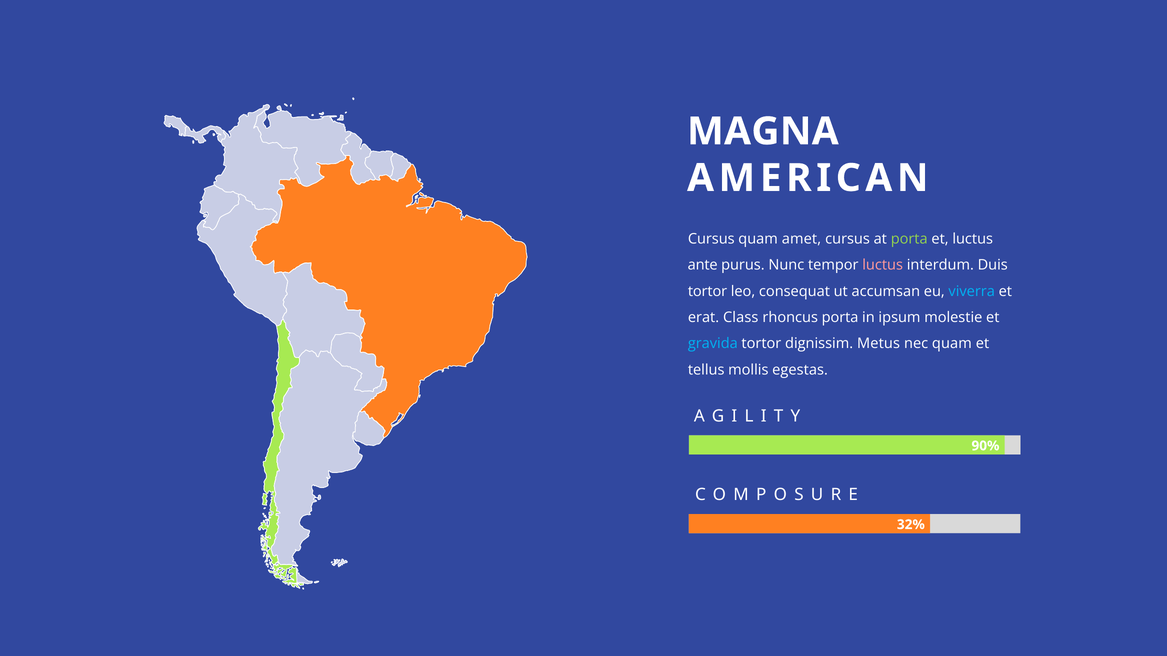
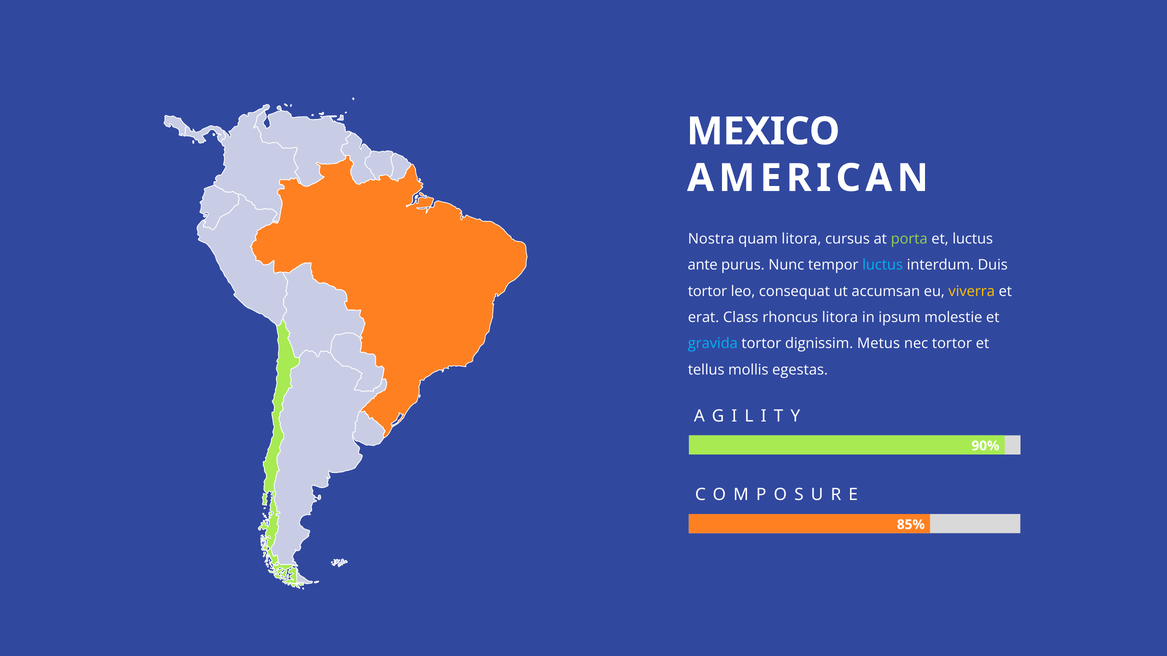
MAGNA: MAGNA -> MEXICO (763, 132)
Cursus: Cursus -> Nostra (711, 239)
quam amet: amet -> litora (801, 239)
luctus colour: pink -> light blue (883, 265)
viverra colour: light blue -> yellow (972, 291)
rhoncus porta: porta -> litora (840, 318)
nec quam: quam -> tortor (952, 344)
32%: 32% -> 85% (911, 525)
